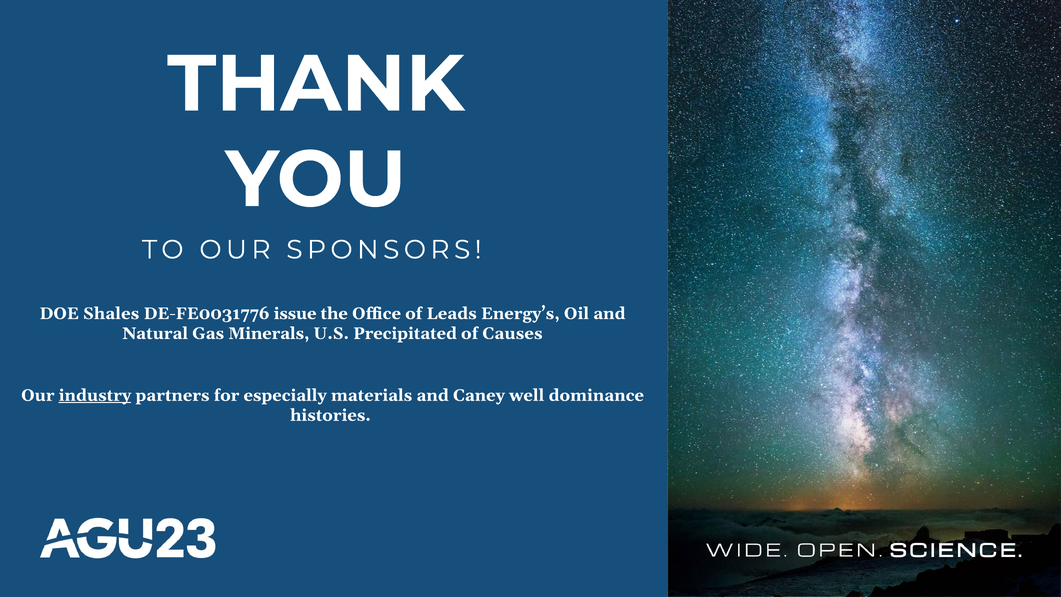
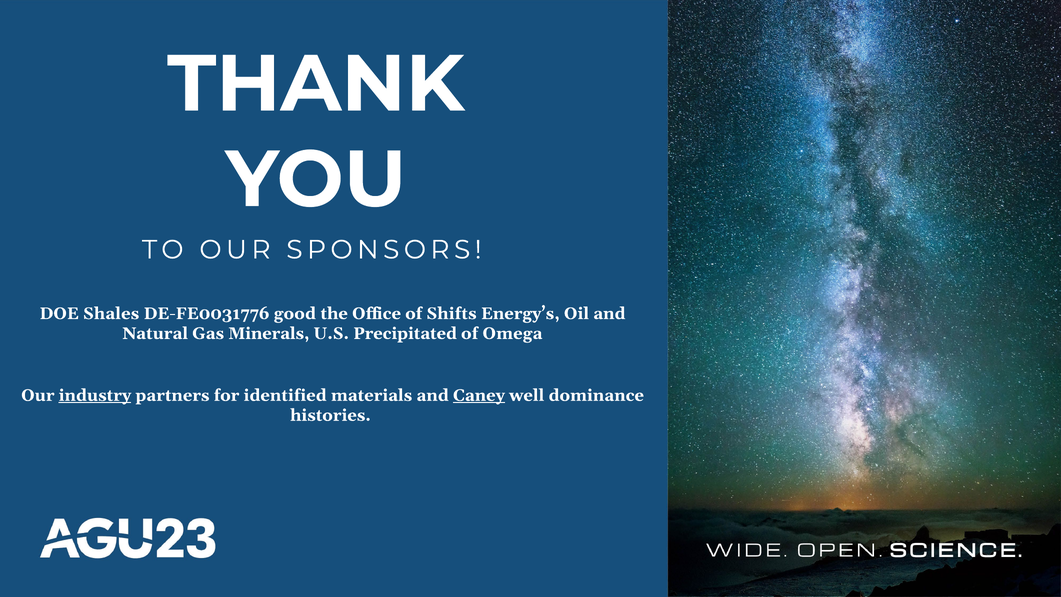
issue: issue -> good (295, 313)
Leads: Leads -> Shifts (451, 313)
Causes: Causes -> Omega (512, 333)
especially: especially -> identified (285, 395)
Caney underline: none -> present (479, 395)
